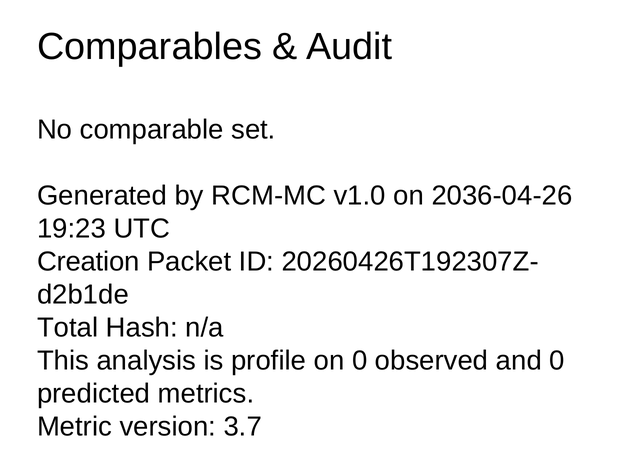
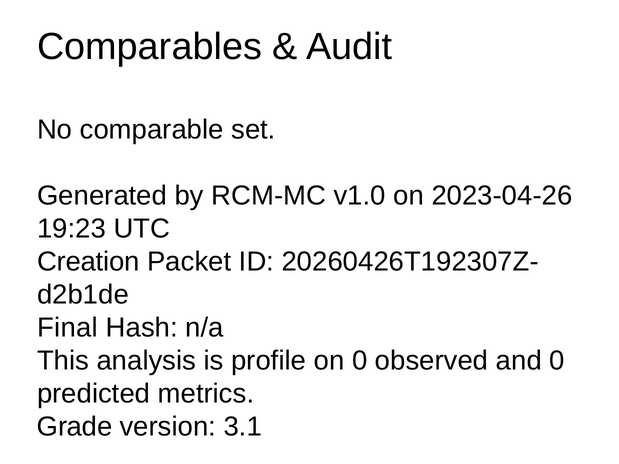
2036-04-26: 2036-04-26 -> 2023-04-26 (502, 196)
Total: Total -> Final (67, 328)
Metric: Metric -> Grade (75, 427)
3.7: 3.7 -> 3.1 (243, 427)
